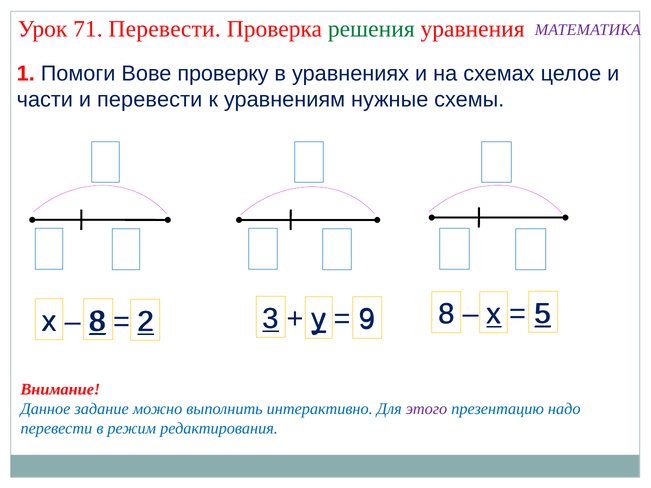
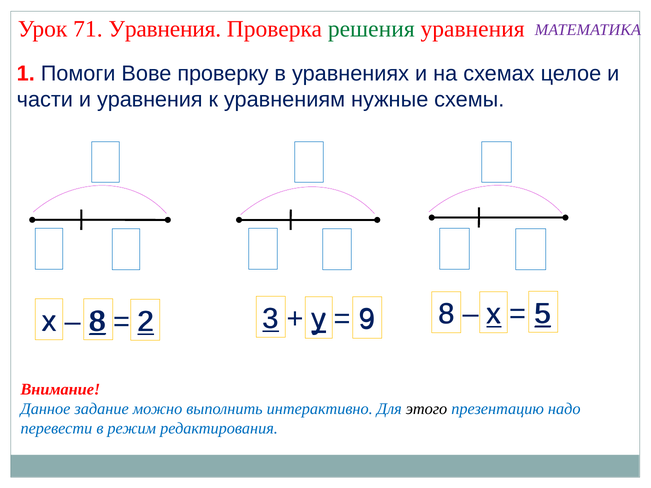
71 Перевести: Перевести -> Уравнения (165, 29)
и перевести: перевести -> уравнения (150, 100)
этого colour: purple -> black (427, 409)
